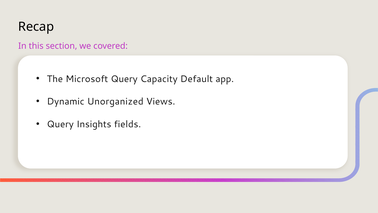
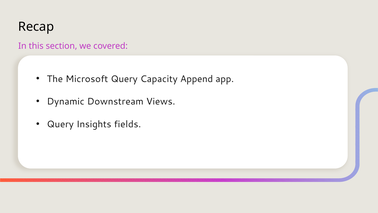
Default: Default -> Append (197, 79)
Unorganized: Unorganized -> Downstream (115, 101)
